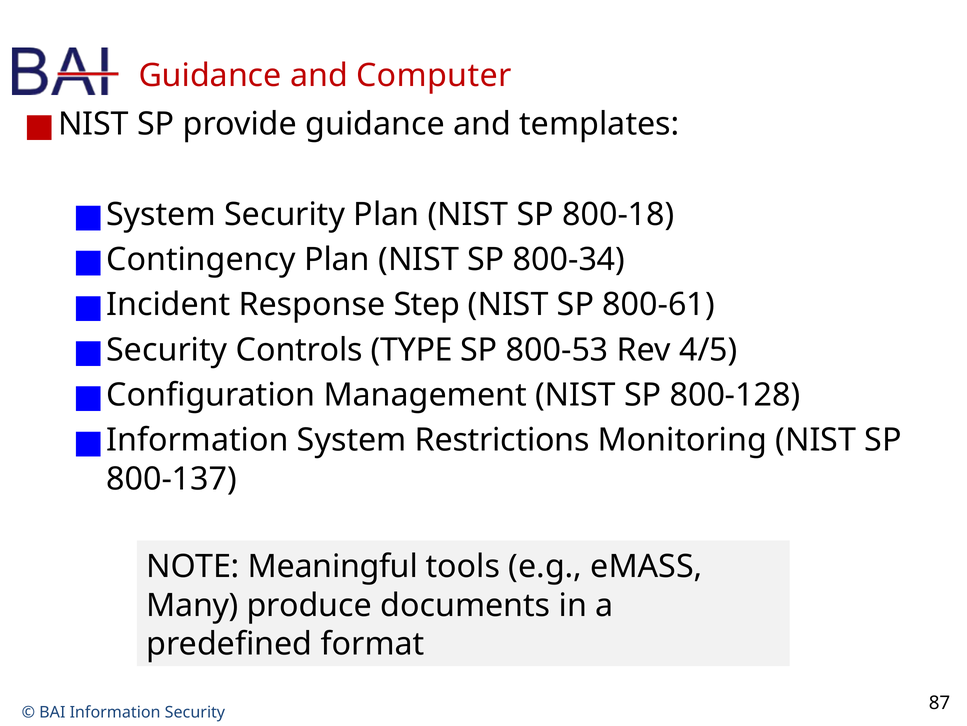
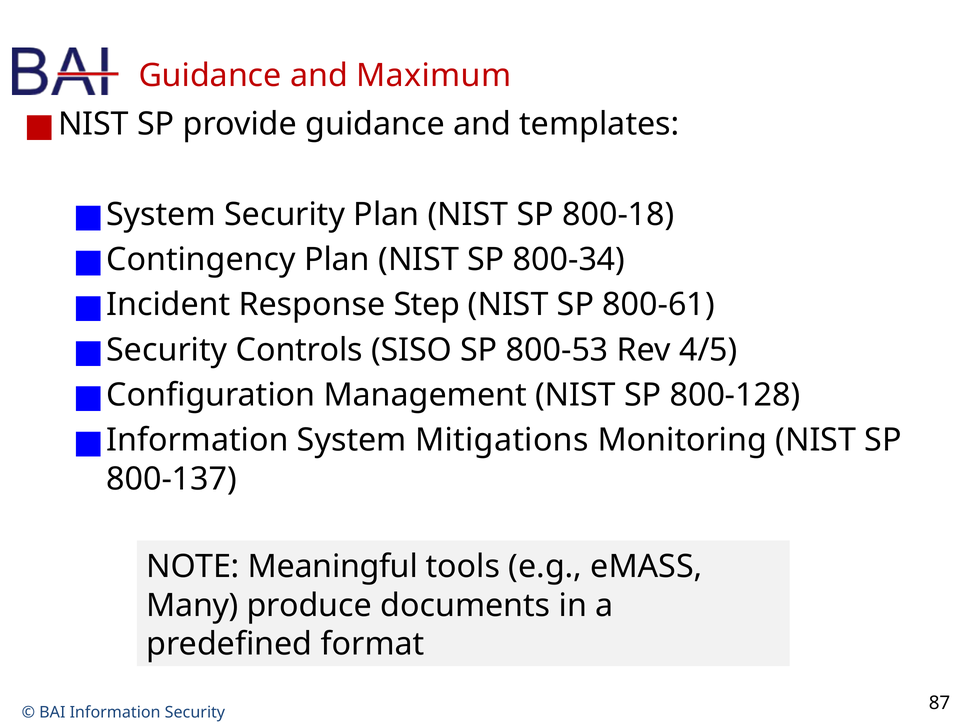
Computer: Computer -> Maximum (434, 76)
TYPE: TYPE -> SISO (412, 350)
Restrictions: Restrictions -> Mitigations (502, 440)
